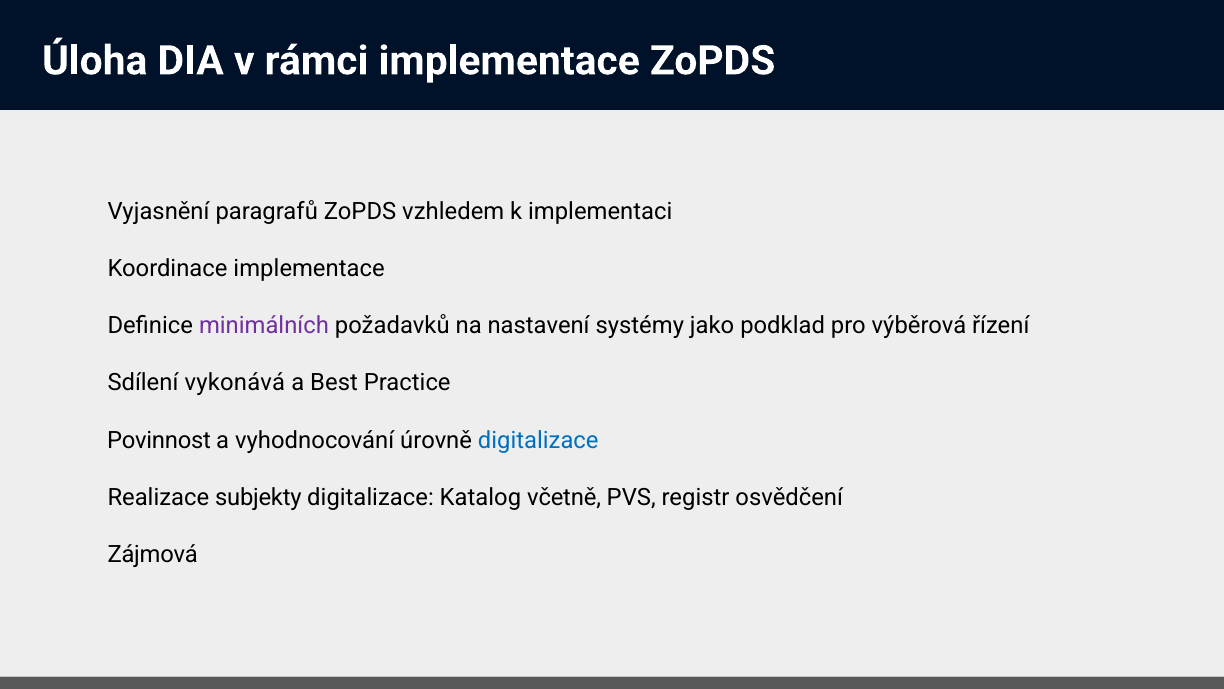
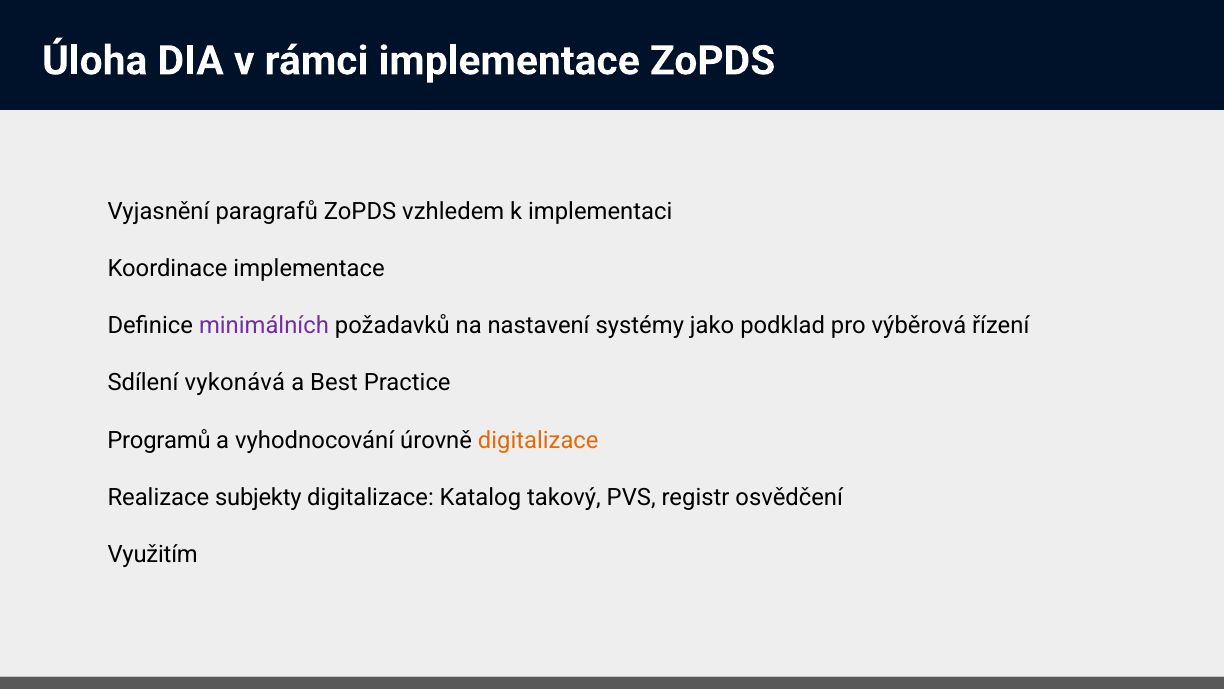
Povinnost: Povinnost -> Programů (159, 440)
digitalizace colour: blue -> orange (538, 440)
včetně: včetně -> takový (564, 497)
Zájmová: Zájmová -> Využitím (153, 555)
